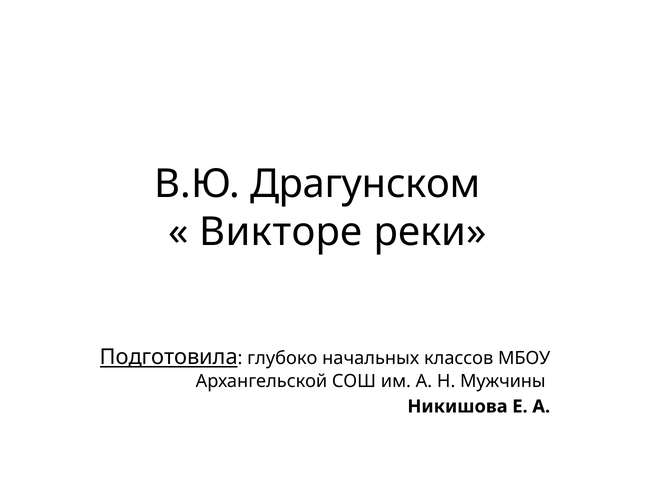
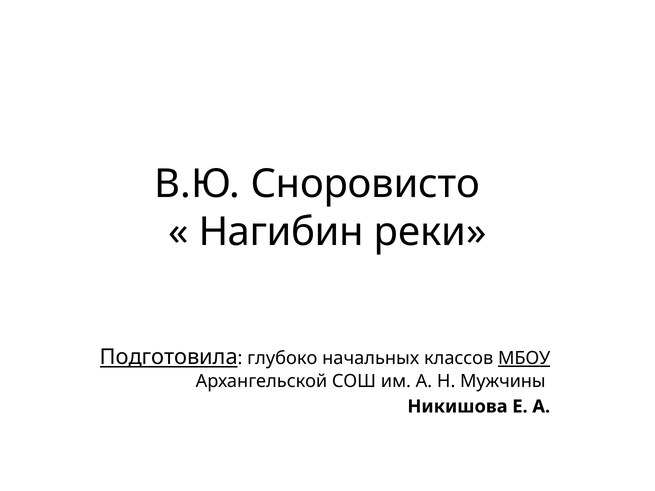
Драгунском: Драгунском -> Сноровисто (365, 184)
Викторе: Викторе -> Нагибин (281, 232)
МБОУ underline: none -> present (524, 359)
